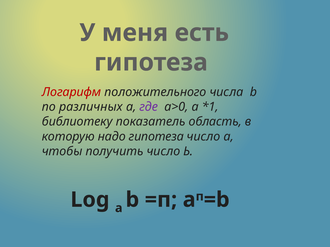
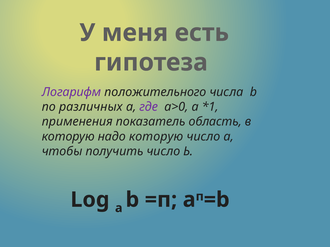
Логарифм colour: red -> purple (72, 92)
библиотеку: библиотеку -> применения (77, 122)
надо гипотеза: гипотеза -> которую (156, 137)
